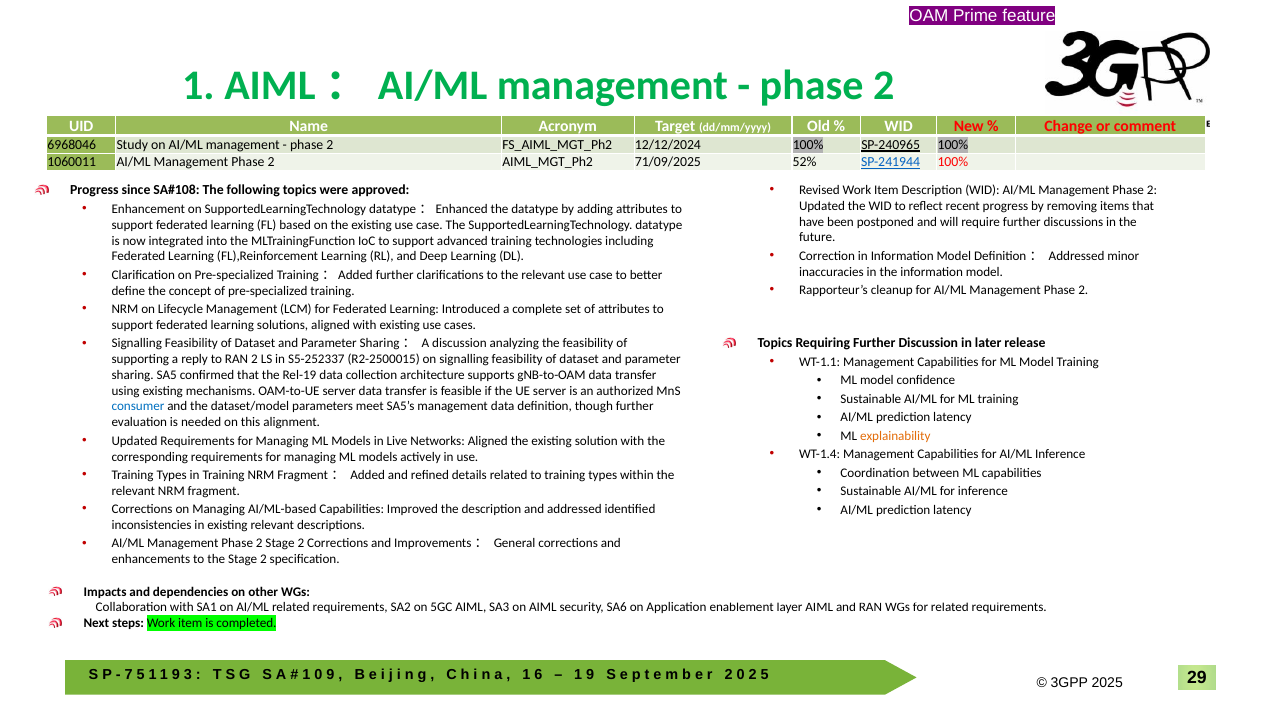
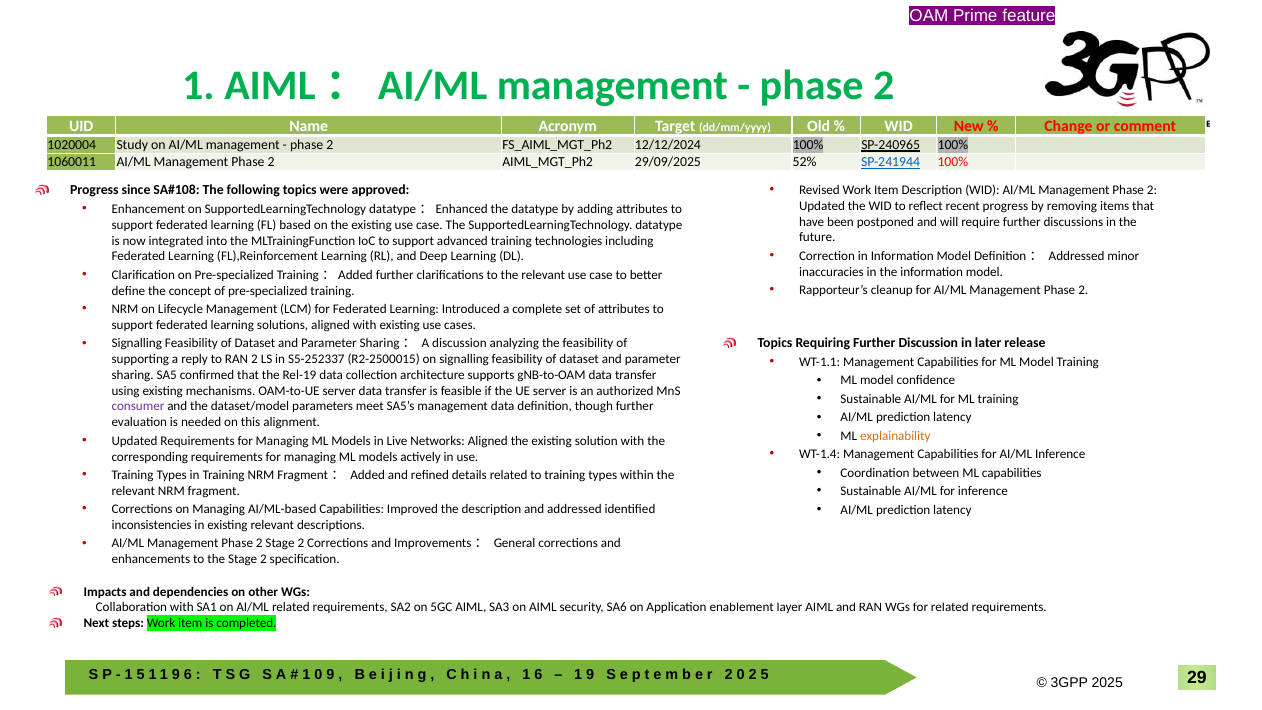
6968046: 6968046 -> 1020004 (72, 145)
71/09/2025: 71/09/2025 -> 29/09/2025 (668, 162)
consumer colour: blue -> purple (138, 407)
7: 7 -> 1 (129, 674)
3: 3 -> 6 (188, 674)
